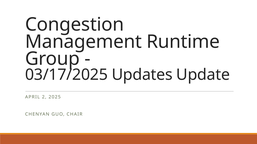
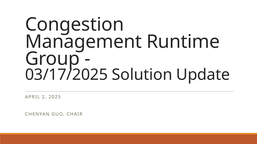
Updates: Updates -> Solution (142, 75)
